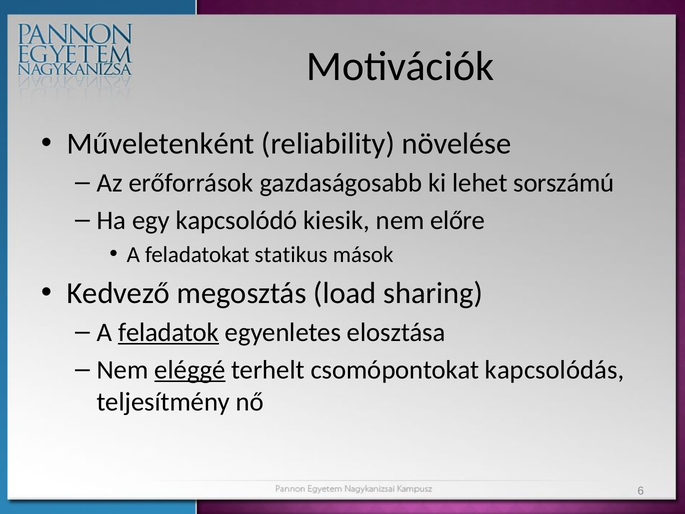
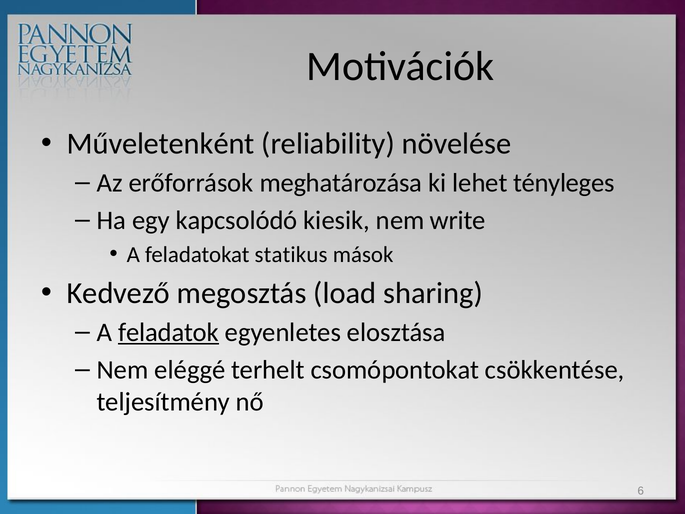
gazdaságosabb: gazdaságosabb -> meghatározása (341, 183)
sorszámú: sorszámú -> tényleges (564, 183)
előre: előre -> write (458, 220)
eléggé underline: present -> none (190, 370)
kapcsolódás: kapcsolódás -> csökkentése (555, 370)
